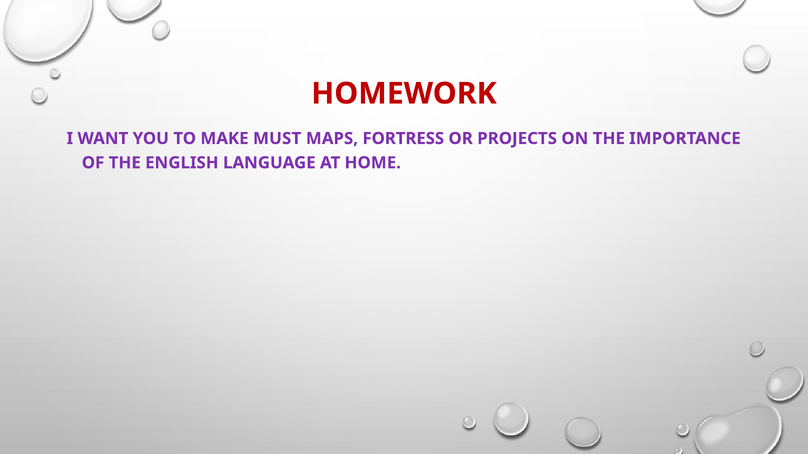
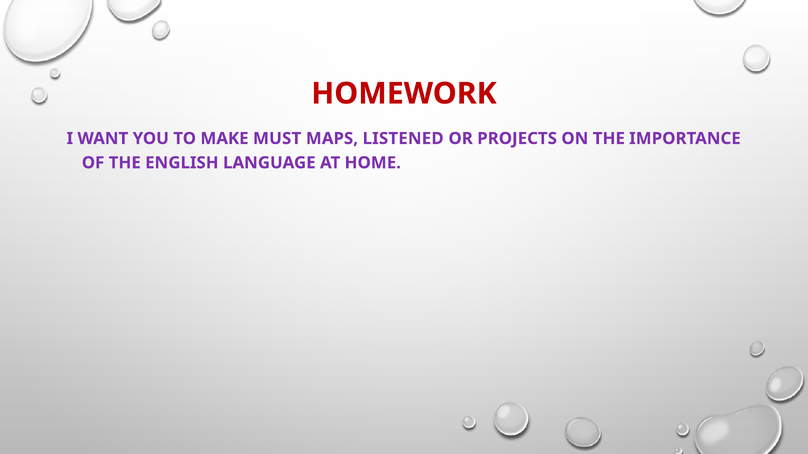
FORTRESS: FORTRESS -> LISTENED (403, 139)
